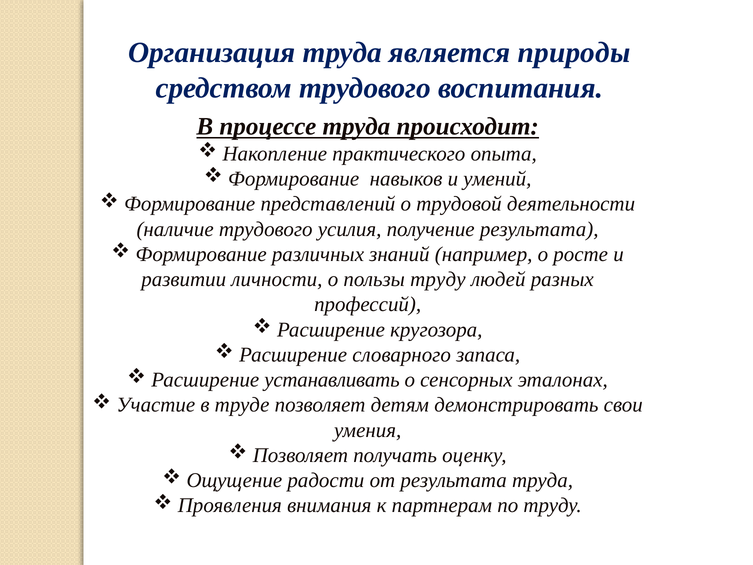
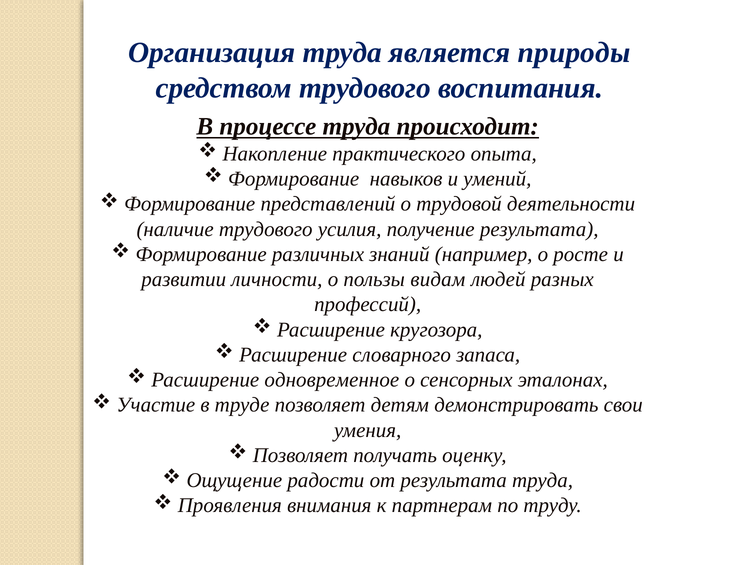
пользы труду: труду -> видам (438, 279)
устанавливать: устанавливать -> одновременное (332, 380)
